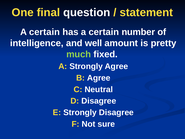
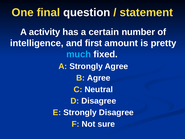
certain: certain -> activity (45, 32)
well: well -> first (94, 43)
much colour: light green -> light blue (79, 54)
